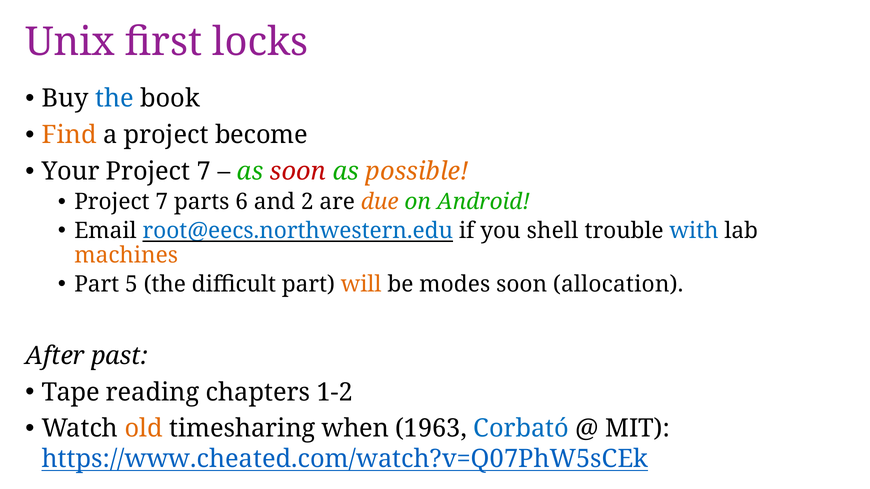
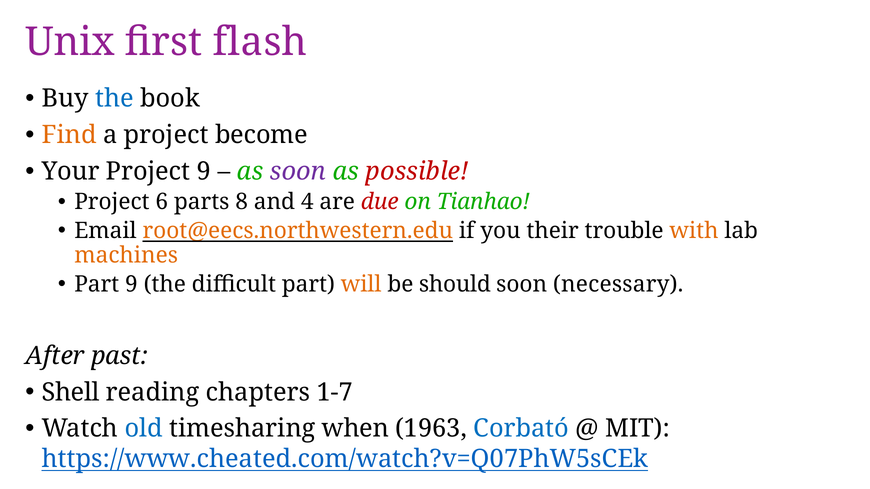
locks: locks -> flash (260, 42)
7: 7 -> 9 (204, 172)
soon colour: red -> purple (298, 172)
possible colour: orange -> red (417, 172)
7: 7 -> 6 (162, 202)
6: 6 -> 8 (242, 202)
2: 2 -> 4 (307, 202)
due colour: orange -> red (380, 202)
Android: Android -> Tianhao (483, 202)
root@eecs.northwestern.edu colour: blue -> orange (298, 231)
shell: shell -> their (553, 231)
with colour: blue -> orange (694, 231)
Part 5: 5 -> 9 (131, 285)
modes: modes -> should (455, 285)
allocation: allocation -> necessary (618, 285)
Tape: Tape -> Shell (71, 392)
1-2: 1-2 -> 1-7 (335, 392)
old colour: orange -> blue (144, 429)
